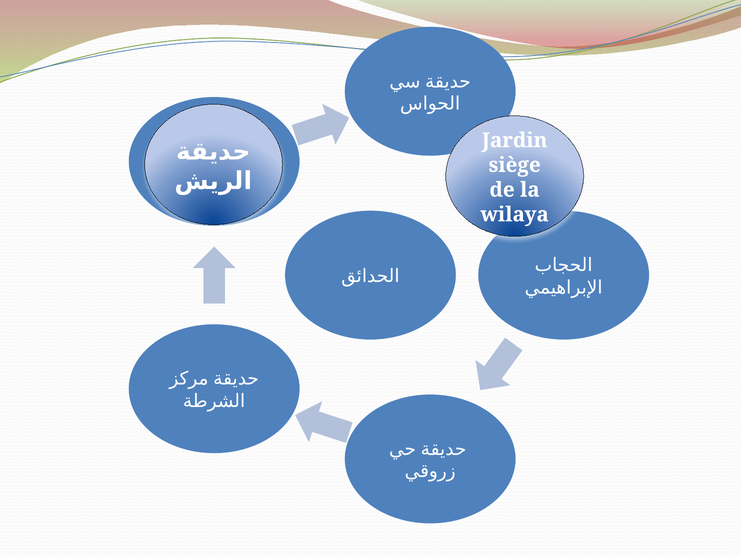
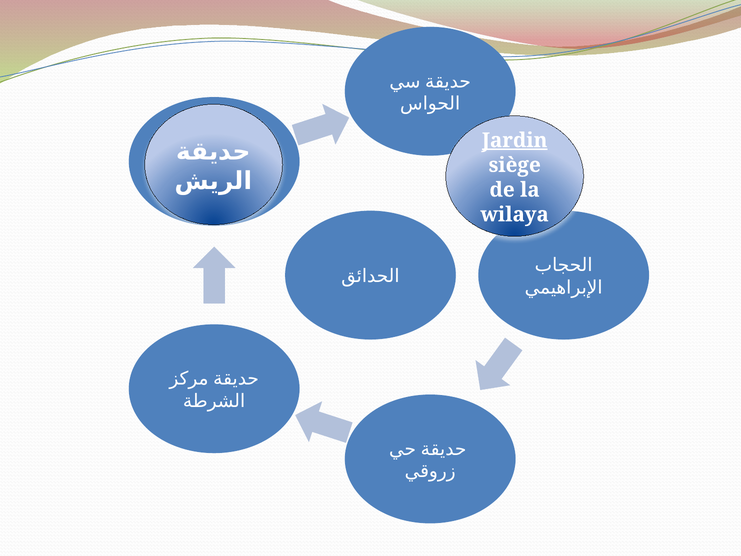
Jardin underline: none -> present (515, 140)
